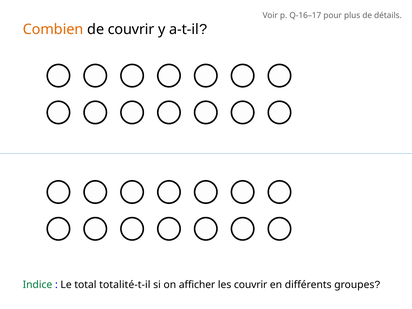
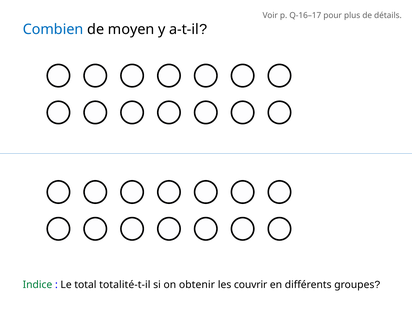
Combien colour: orange -> blue (53, 30)
de couvrir: couvrir -> moyen (131, 30)
afficher: afficher -> obtenir (197, 285)
